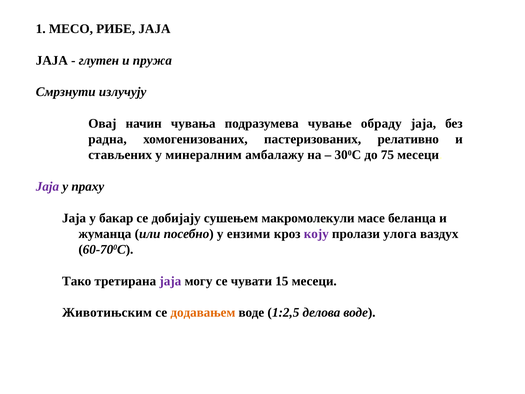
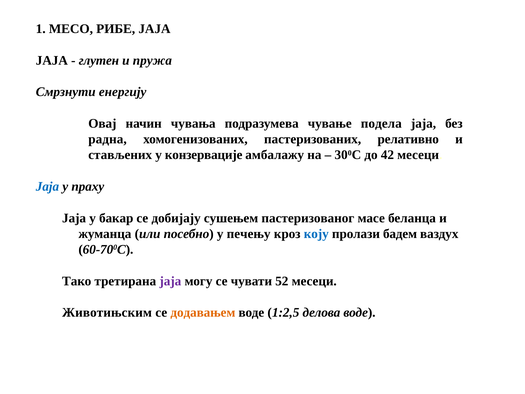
излучују: излучују -> енергију (123, 92)
обраду: обраду -> подела (381, 123)
минералним: минералним -> конзервације (204, 155)
75: 75 -> 42 (387, 155)
Јаја colour: purple -> blue (47, 186)
макромолекули: макромолекули -> пастеризованог (308, 218)
ензими: ензими -> печeњу (249, 234)
коју colour: purple -> blue (316, 234)
улога: улога -> бадем (400, 234)
15: 15 -> 52 (282, 281)
